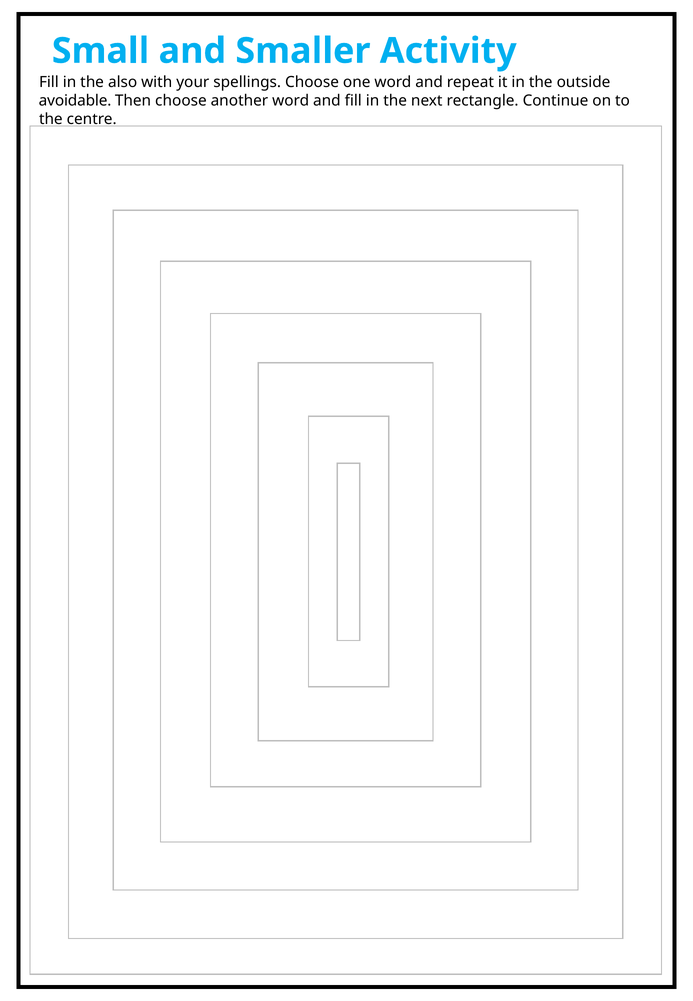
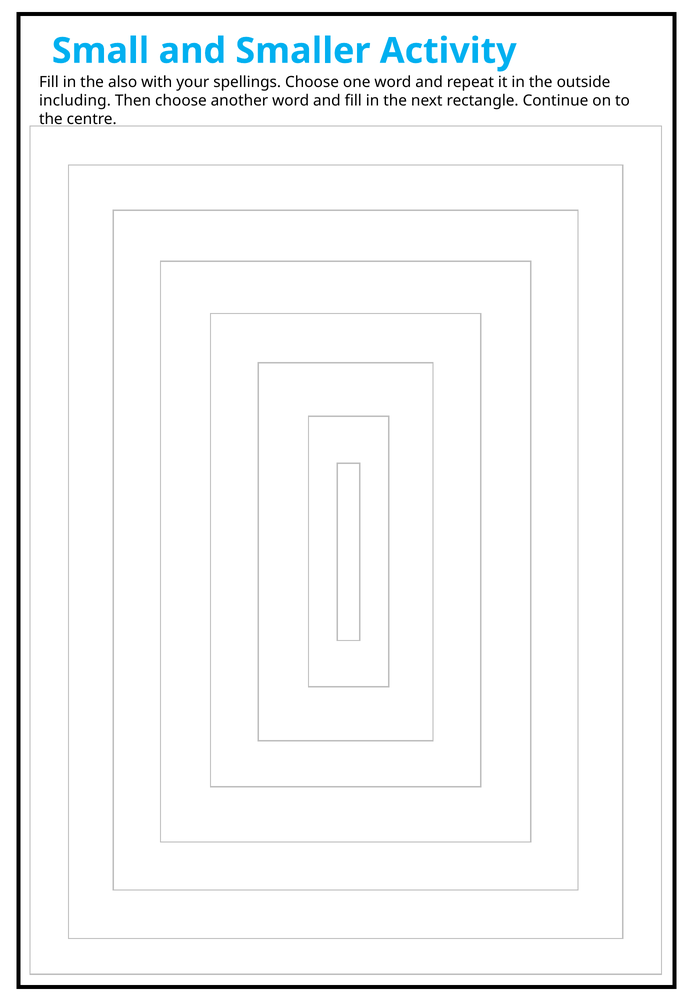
avoidable: avoidable -> including (75, 101)
